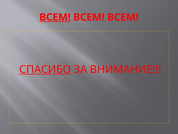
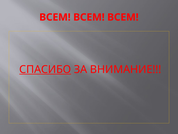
ВСЕМ underline: present -> none (55, 17)
